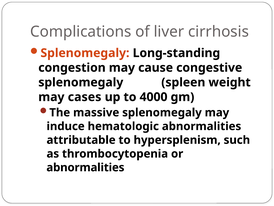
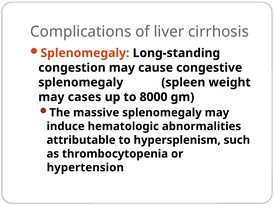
4000: 4000 -> 8000 (154, 97)
abnormalities: abnormalities -> hypertension (85, 167)
